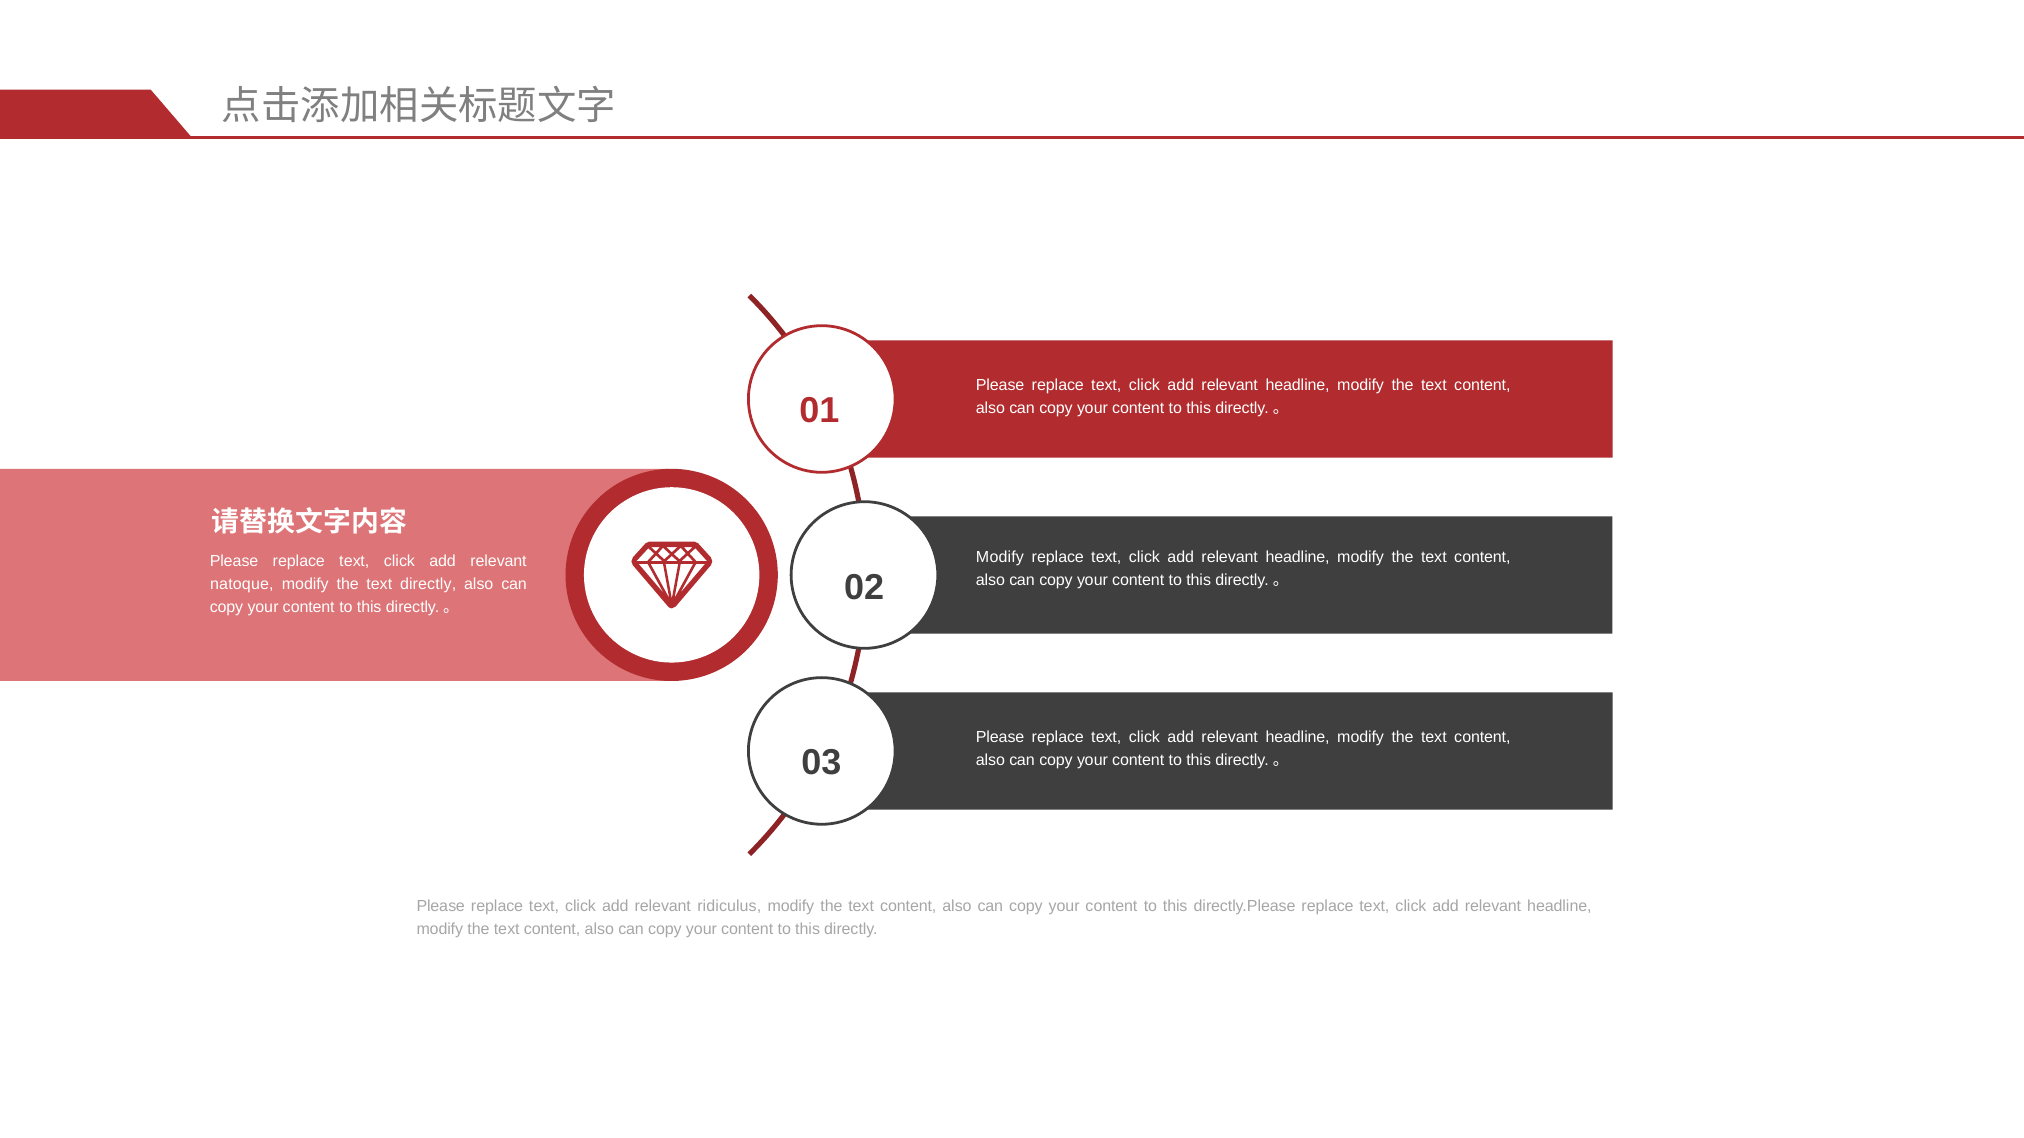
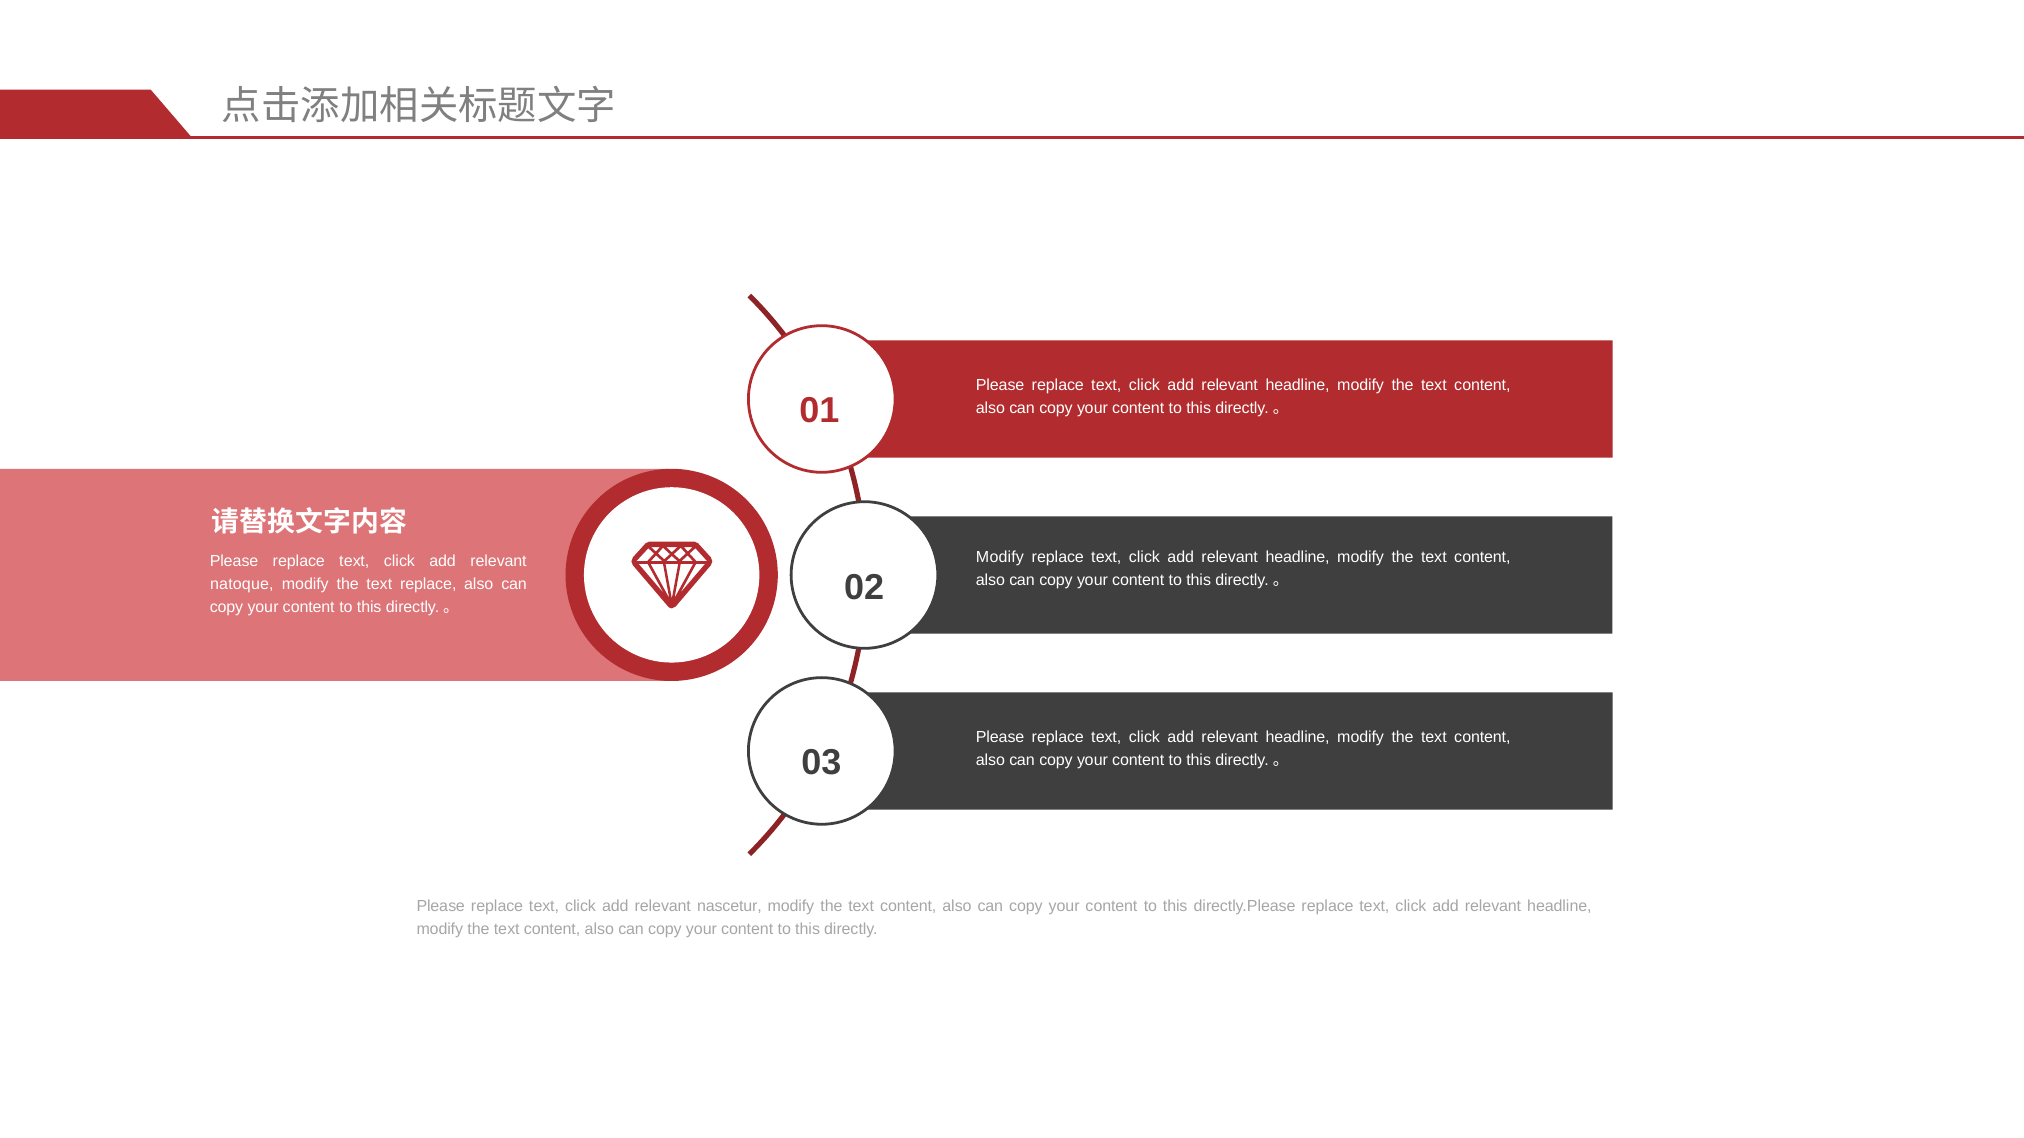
text directly: directly -> replace (428, 585)
ridiculus: ridiculus -> nascetur (729, 906)
